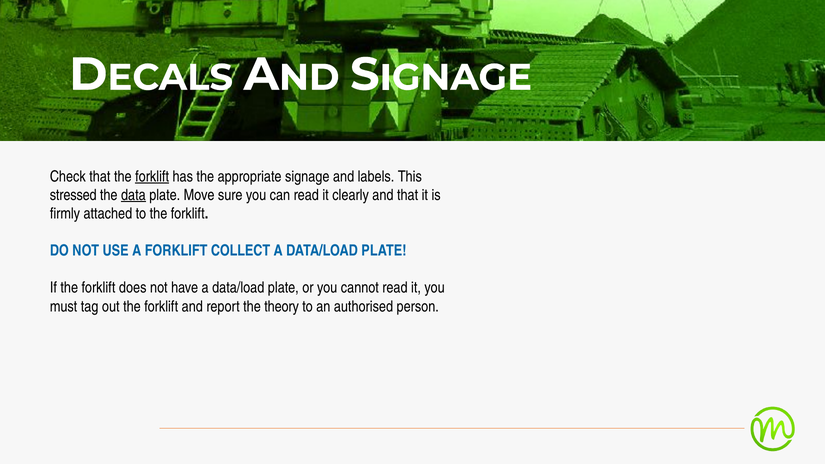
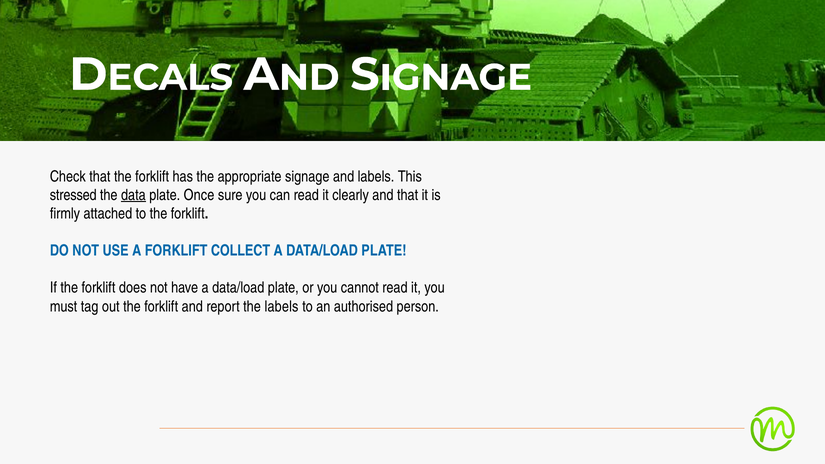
forklift underline: present -> none (152, 176)
Move: Move -> Once (199, 195)
the theory: theory -> labels (281, 306)
